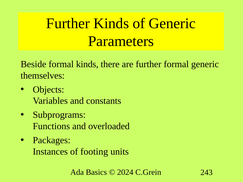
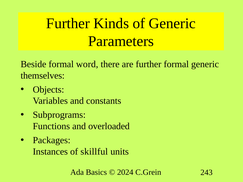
formal kinds: kinds -> word (87, 64)
footing: footing -> skillful (94, 152)
